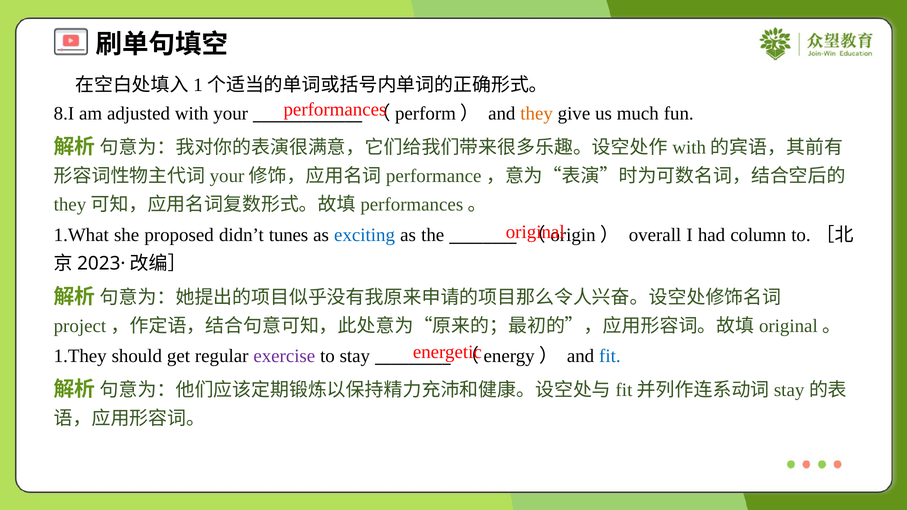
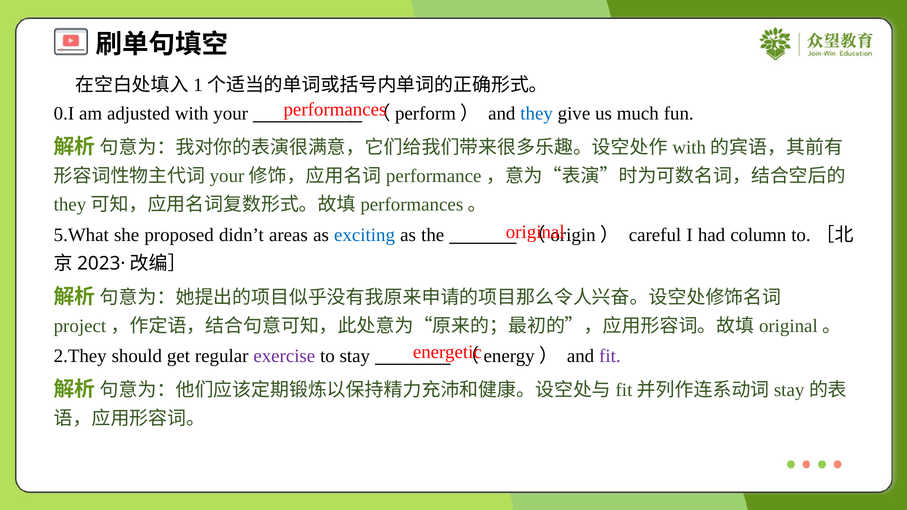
8.I: 8.I -> 0.I (64, 113)
they colour: orange -> blue (537, 113)
1.What: 1.What -> 5.What (81, 235)
tunes: tunes -> areas (288, 235)
overall: overall -> careful (655, 235)
1.They: 1.They -> 2.They (80, 356)
fit colour: blue -> purple (610, 356)
